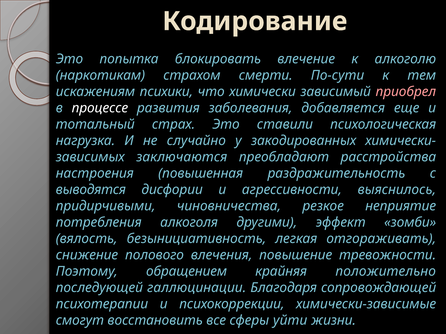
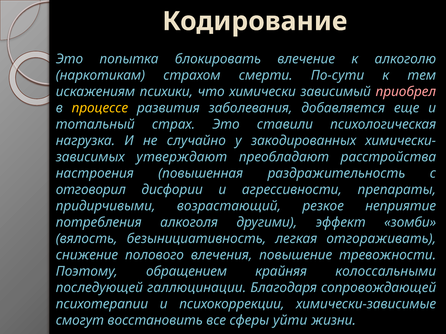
процессе colour: white -> yellow (100, 108)
заключаются: заключаются -> утверждают (182, 157)
выводятся: выводятся -> отговорил (91, 190)
выяснилось: выяснилось -> препараты (397, 190)
чиновничества: чиновничества -> возрастающий (229, 206)
положительно: положительно -> колоссальными (386, 272)
